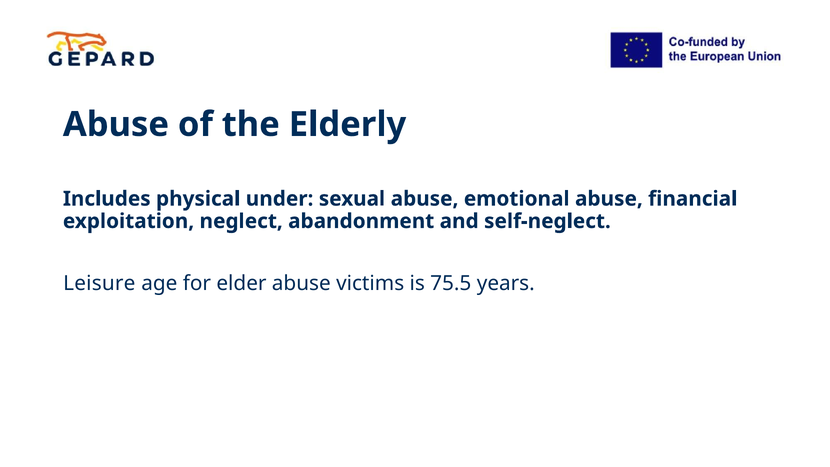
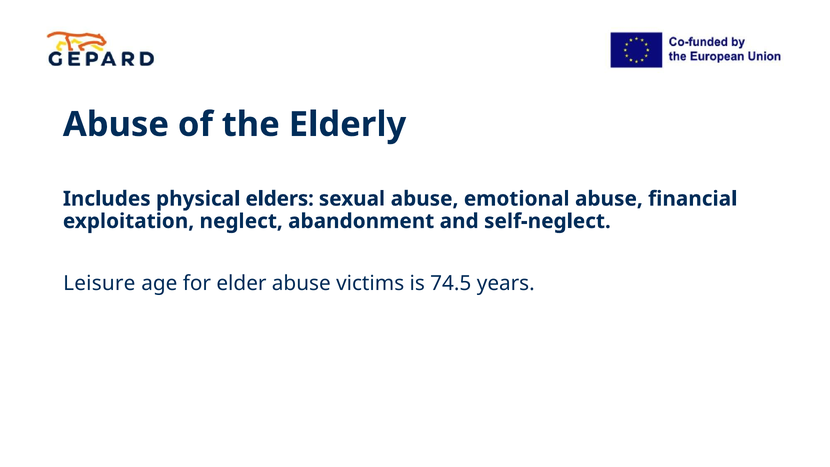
under: under -> elders (280, 199)
75.5: 75.5 -> 74.5 (451, 283)
